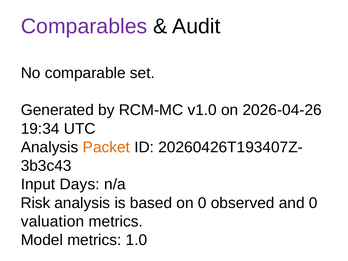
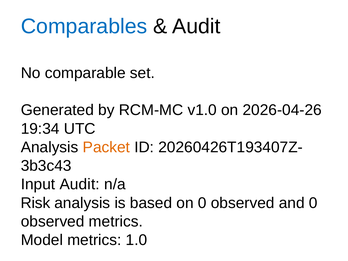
Comparables colour: purple -> blue (84, 26)
Input Days: Days -> Audit (80, 184)
valuation: valuation -> observed (53, 221)
